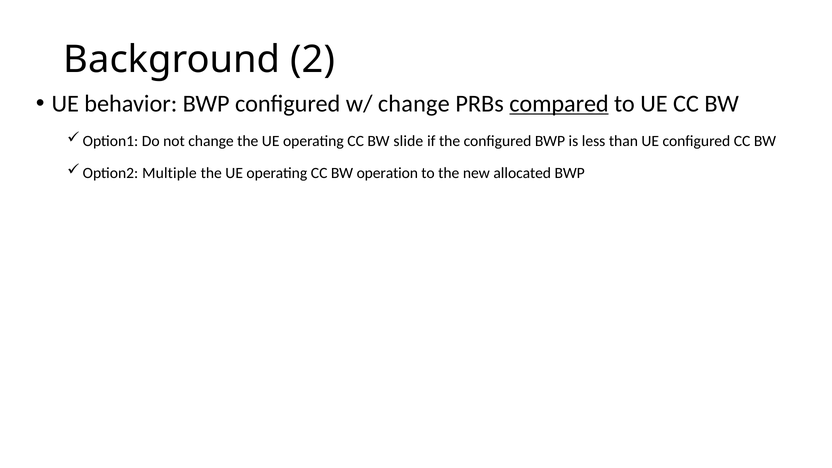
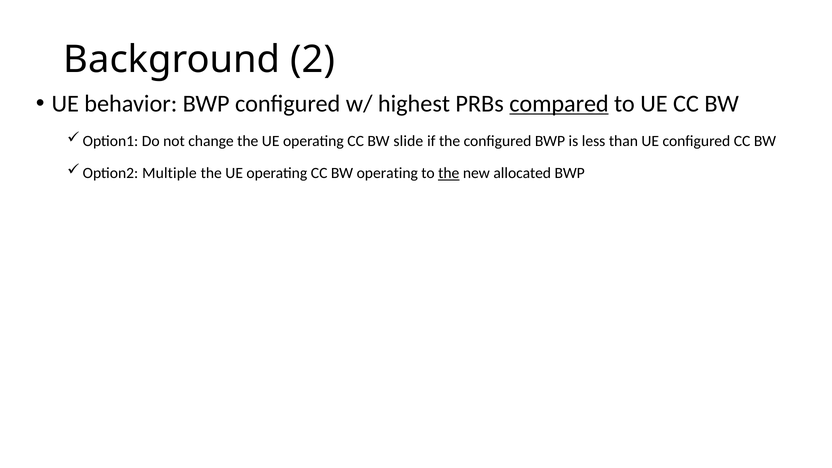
w/ change: change -> highest (414, 104)
BW operation: operation -> operating (387, 173)
the underline: none -> present (449, 173)
